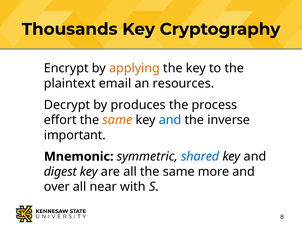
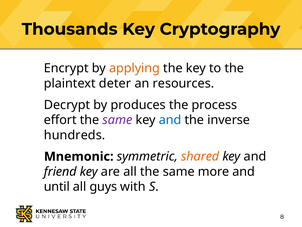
email: email -> deter (115, 83)
same colour: orange -> purple (117, 120)
important: important -> hundreds (75, 135)
shared colour: blue -> orange (200, 156)
digest: digest -> friend (60, 171)
over: over -> until (57, 186)
near: near -> guys (103, 186)
